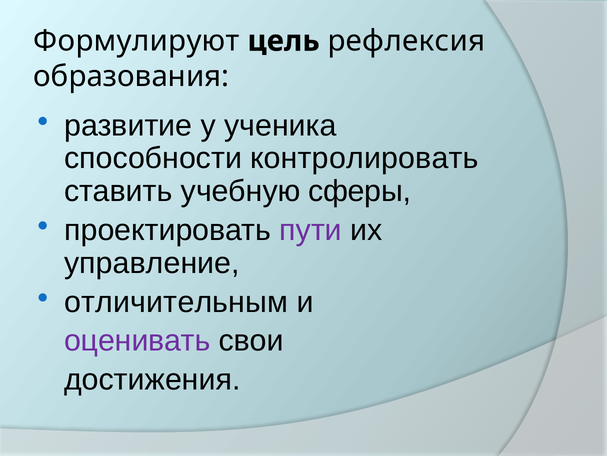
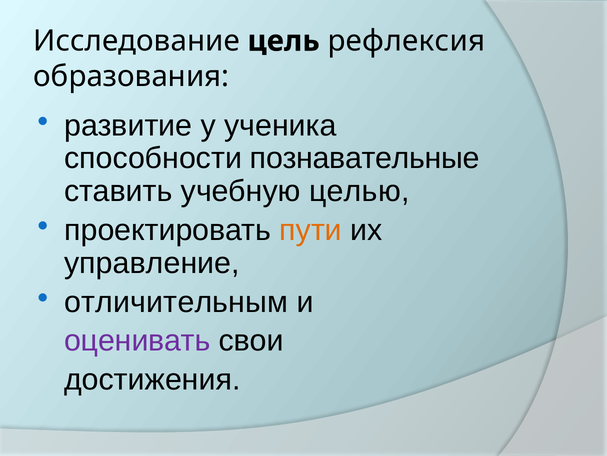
Формулируют: Формулируют -> Исследование (137, 41)
контролировать: контролировать -> познавательные (365, 158)
сферы: сферы -> целью (359, 191)
пути colour: purple -> orange (311, 230)
